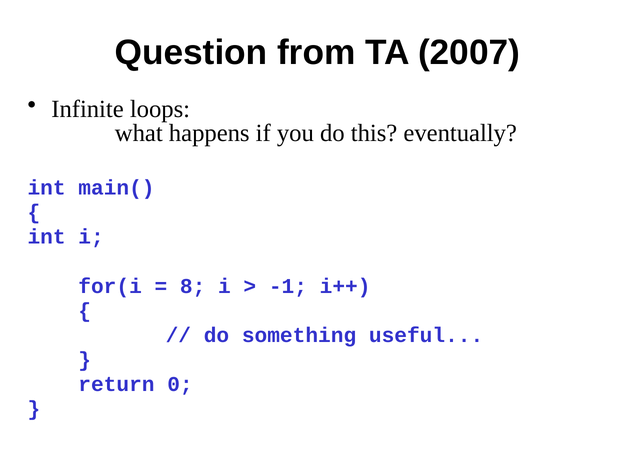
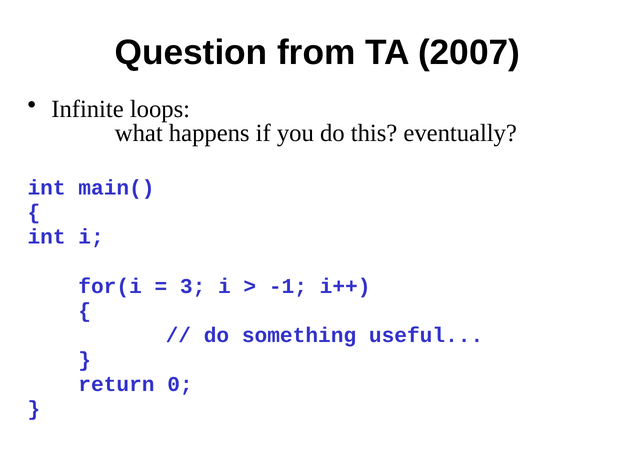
8: 8 -> 3 (193, 286)
